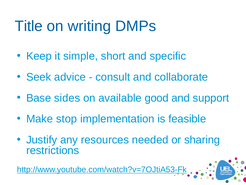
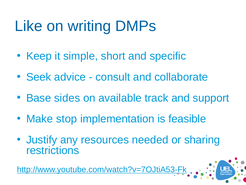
Title: Title -> Like (29, 26)
good: good -> track (157, 98)
